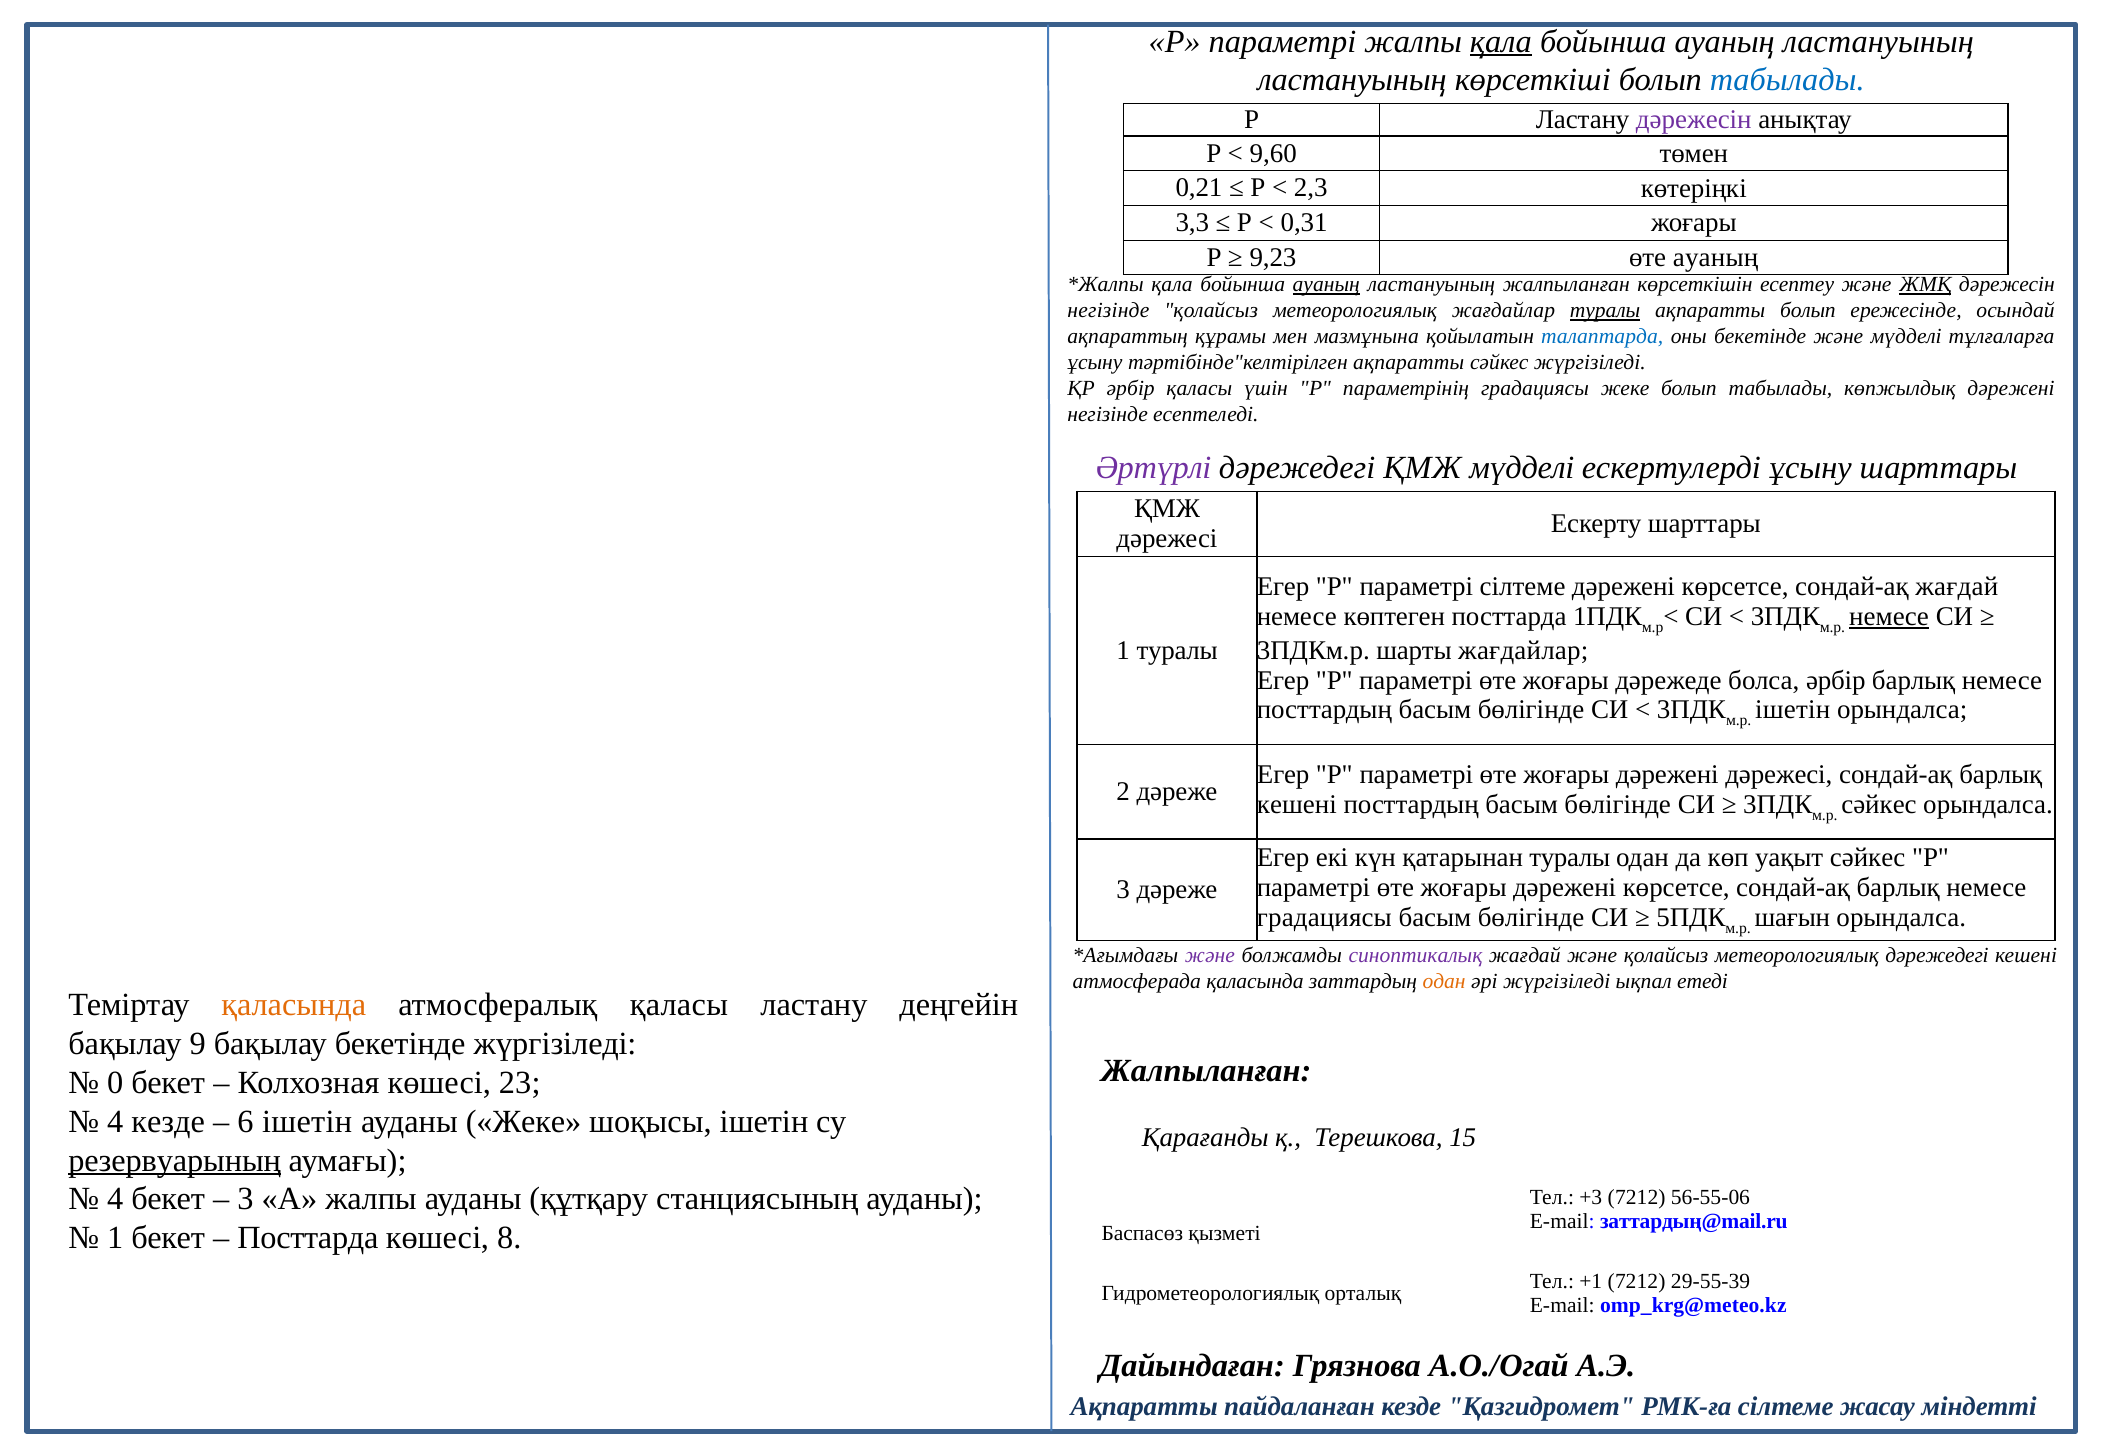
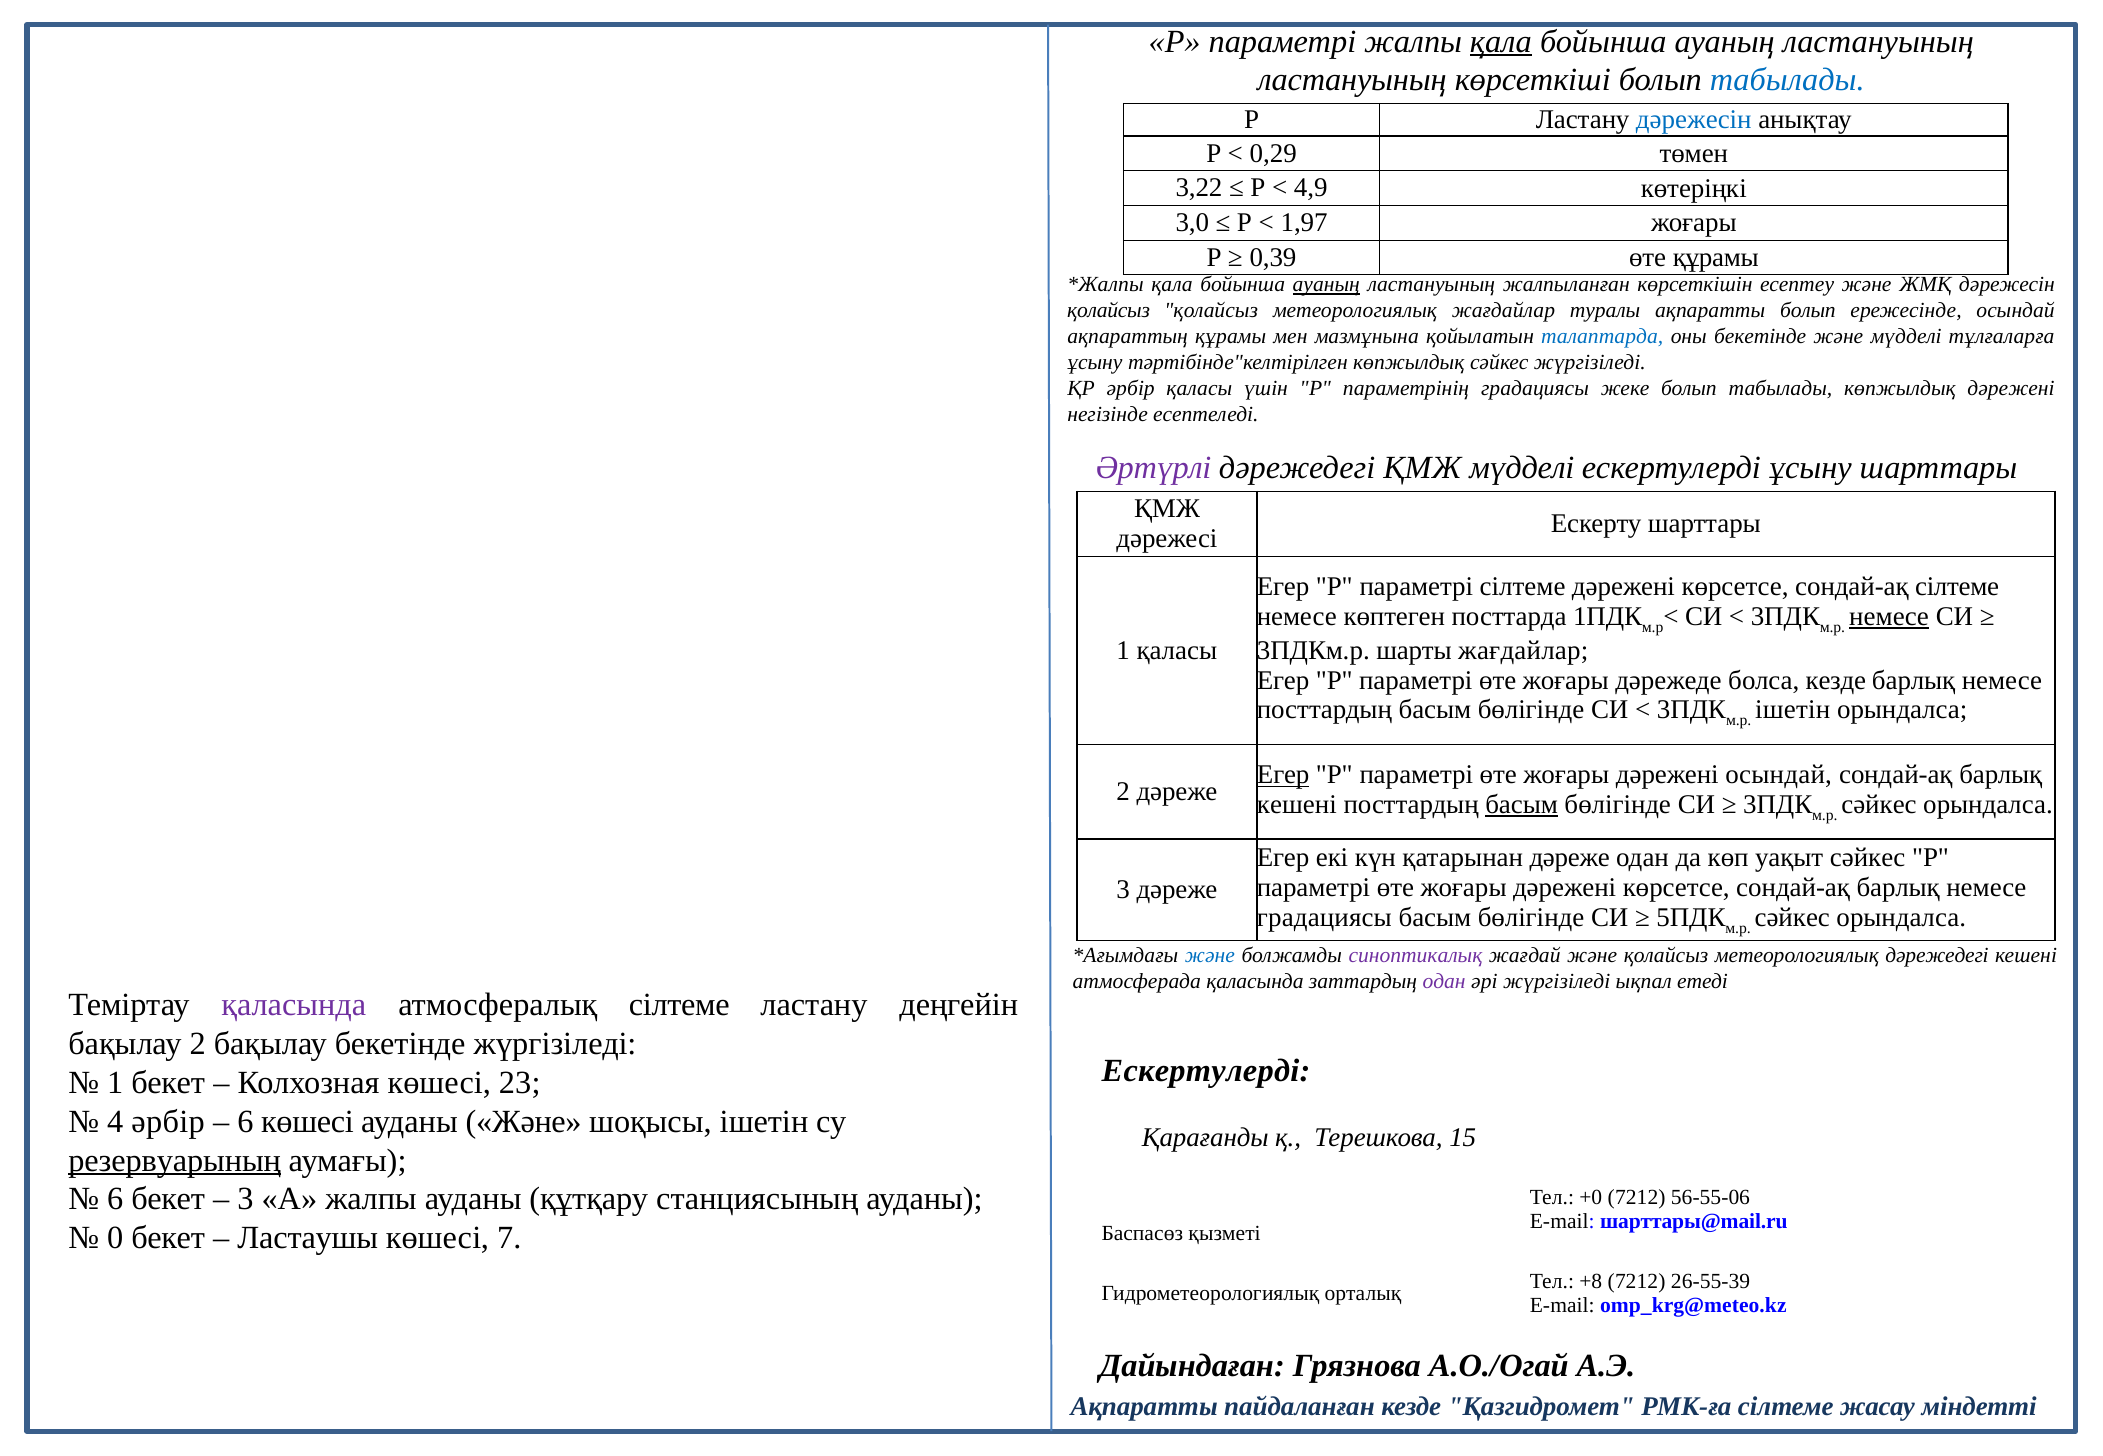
дәрежесін colour: purple -> blue (1694, 120)
9,60: 9,60 -> 0,29 (1273, 153)
0,21: 0,21 -> 3,22 (1199, 188)
2,3: 2,3 -> 4,9 (1311, 188)
3,3: 3,3 -> 3,0 (1192, 223)
0,31: 0,31 -> 1,97 (1304, 223)
9,23: 9,23 -> 0,39 (1273, 257)
өте ауаның: ауаның -> құрамы (1716, 258)
ЖМҚ underline: present -> none (1925, 285)
негізінде: негізінде -> қолайсыз (1109, 311)
туралы underline: present -> none (1605, 311)
тәртібінде"келтірілген ақпаратты: ақпаратты -> көпжылдық (1409, 362)
сондай-ақ жағдай: жағдай -> сілтеме (1957, 587)
1 туралы: туралы -> қаласы (1177, 650)
болса әрбір: әрбір -> кезде (1836, 680)
Егер underline: none -> present (1283, 775)
дәрежені дәрежесі: дәрежесі -> осындай (1779, 775)
басым underline: none -> present (1522, 805)
қатарынан туралы: туралы -> дәреже (1570, 858)
шағын: шағын -> сәйкес (1792, 917)
және colour: purple -> blue (1210, 956)
одан colour: orange -> purple (1444, 982)
қаласында colour: orange -> purple (294, 1005)
атмосфералық қаласы: қаласы -> сілтеме (679, 1005)
бақылау 9: 9 -> 2 (198, 1044)
Жалпыланған: Жалпыланған -> Ескертулерді (1206, 1070)
0: 0 -> 1 (115, 1083)
4 кезде: кезде -> әрбір (168, 1121)
6 ішетін: ішетін -> көшесі (307, 1121)
ауданы Жеке: Жеке -> Және (524, 1121)
4: 4 -> 6 (115, 1199)
+3: +3 -> +0 (1591, 1198)
заттардың@mail.ru: заттардың@mail.ru -> шарттары@mail.ru (1694, 1221)
1: 1 -> 0 (115, 1238)
Посттарда: Посттарда -> Ластаушы (308, 1238)
8: 8 -> 7 (509, 1238)
+1: +1 -> +8 (1591, 1282)
29-55-39: 29-55-39 -> 26-55-39 (1711, 1282)
